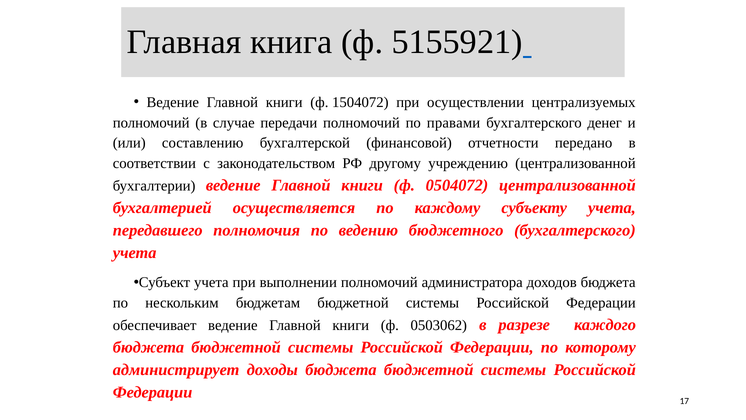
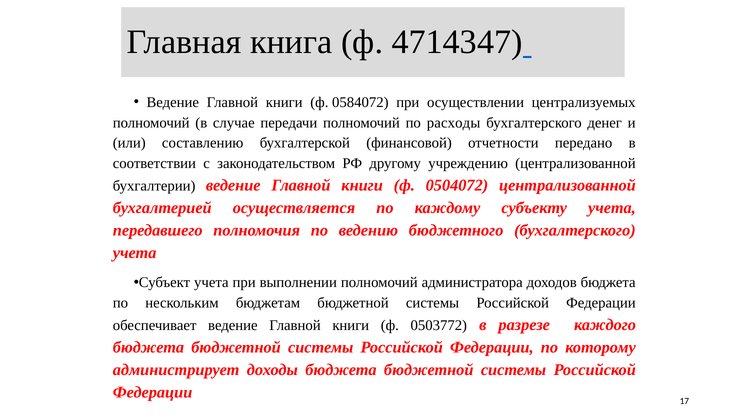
5155921: 5155921 -> 4714347 (457, 42)
1504072: 1504072 -> 0584072 (360, 102)
правами: правами -> расходы (454, 123)
0503062: 0503062 -> 0503772 (439, 325)
